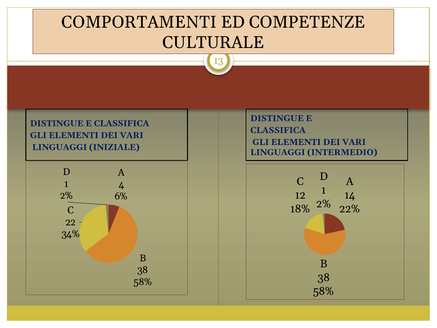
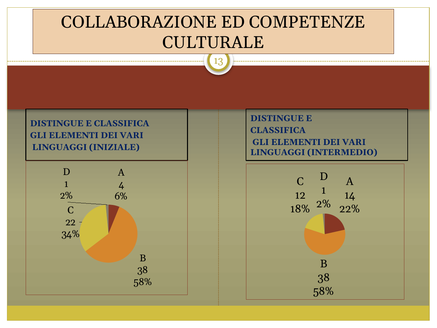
COMPORTAMENTI: COMPORTAMENTI -> COLLABORAZIONE (139, 22)
